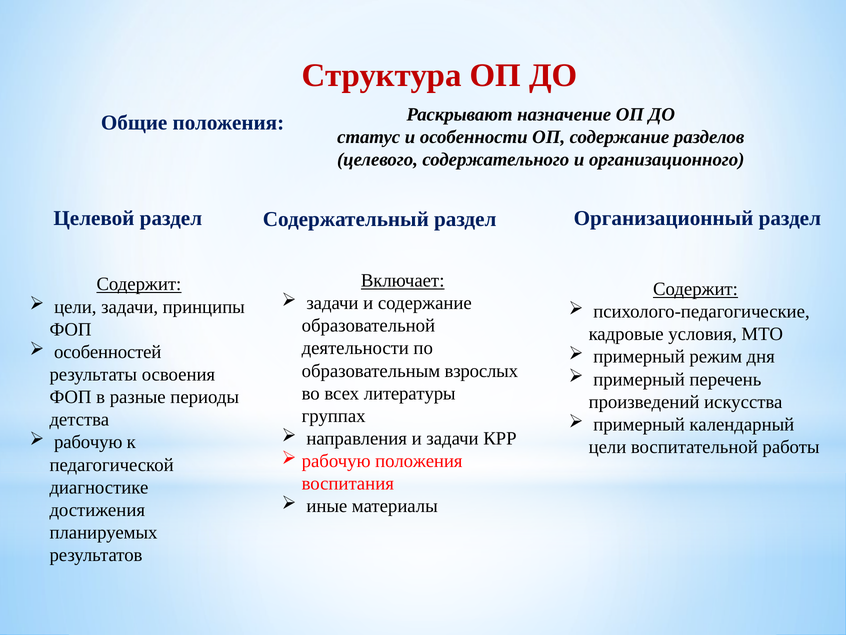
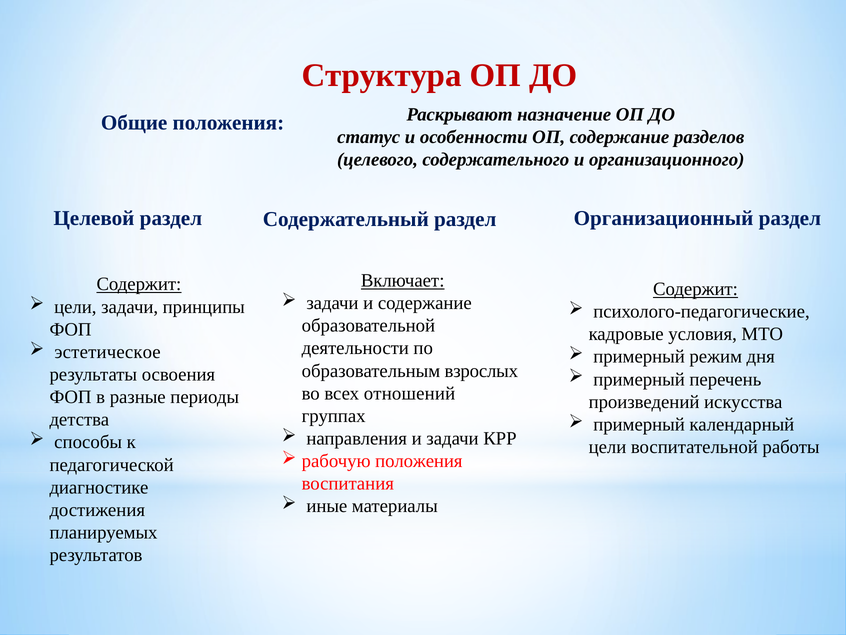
особенностей: особенностей -> эстетическое (108, 352)
литературы: литературы -> отношений (410, 393)
рабочую: рабочую -> способы (88, 442)
